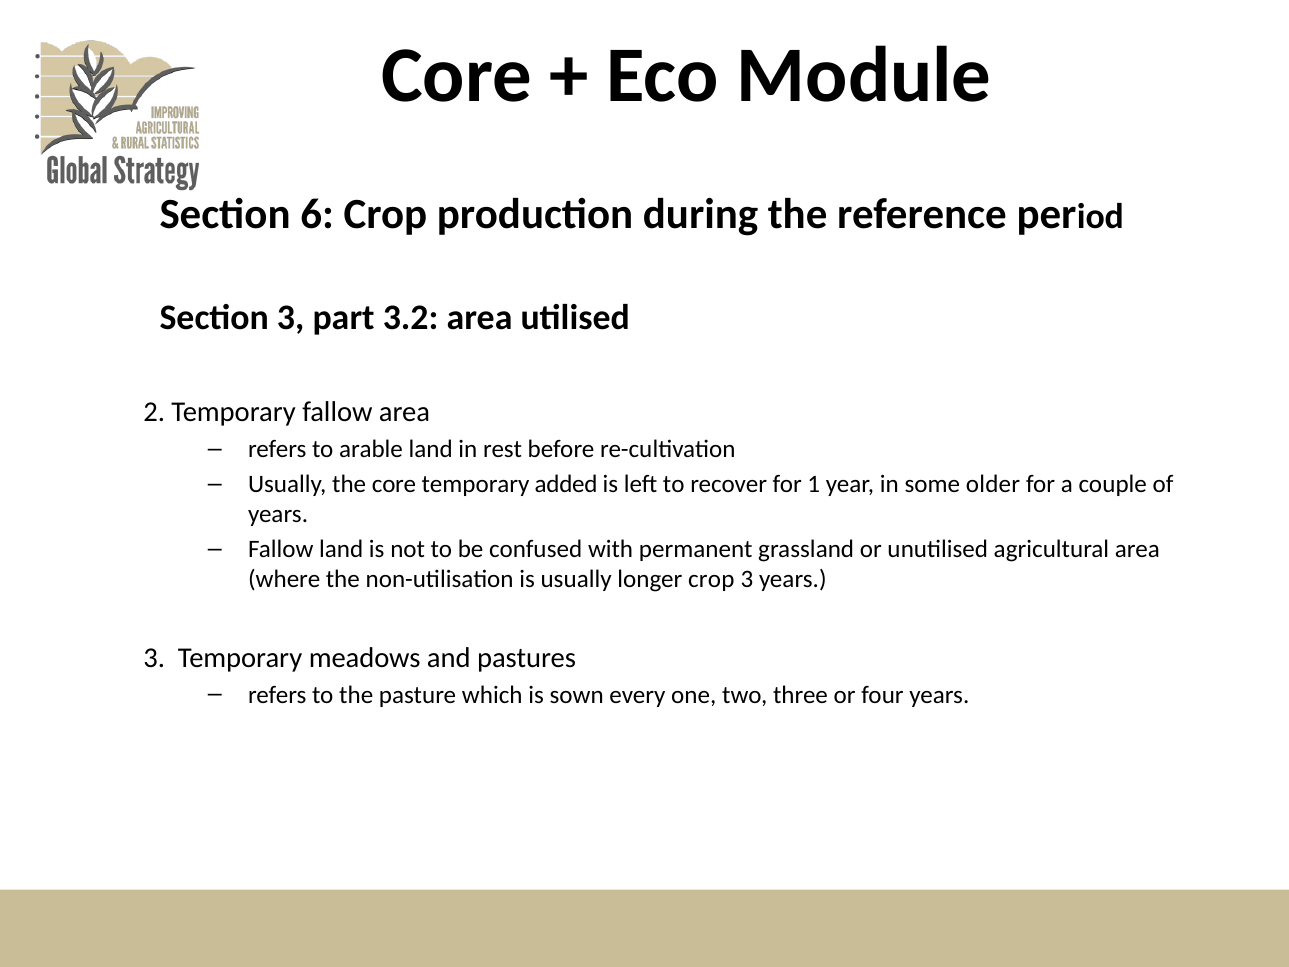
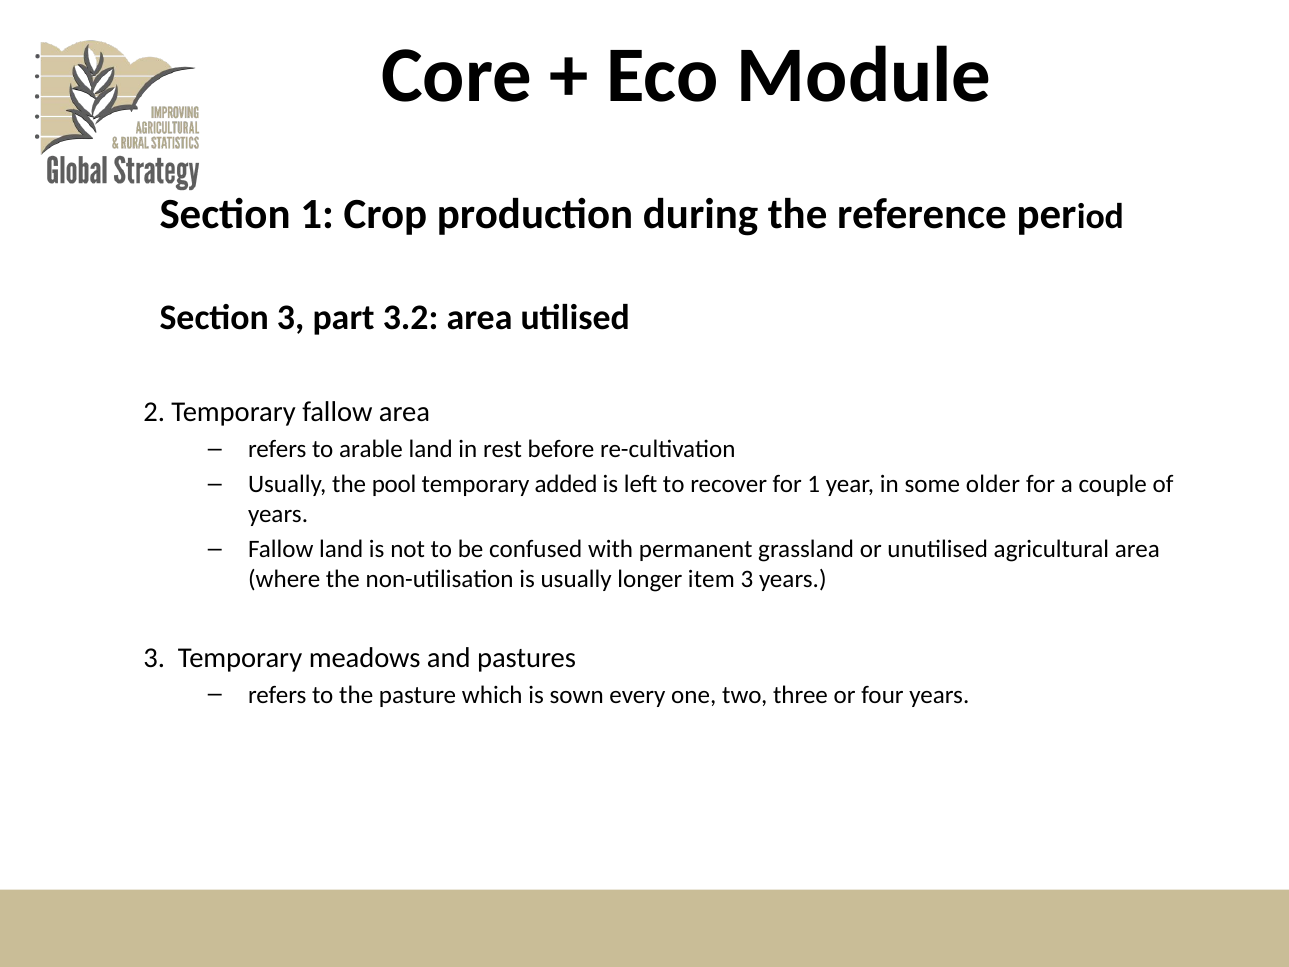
Section 6: 6 -> 1 (317, 214)
the core: core -> pool (394, 484)
longer crop: crop -> item (711, 579)
